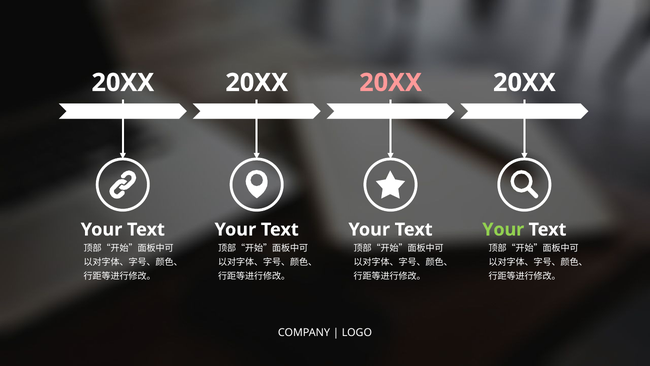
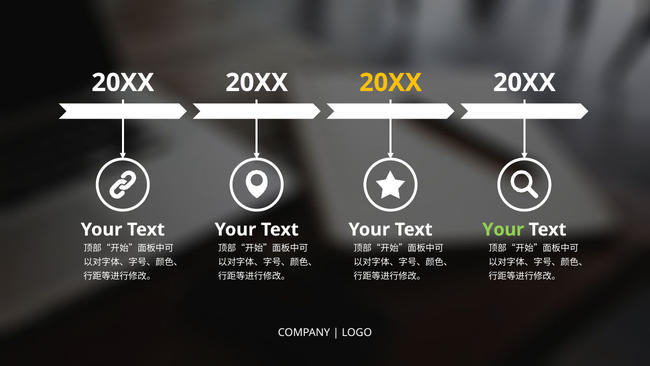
20XX colour: pink -> yellow (391, 83)
